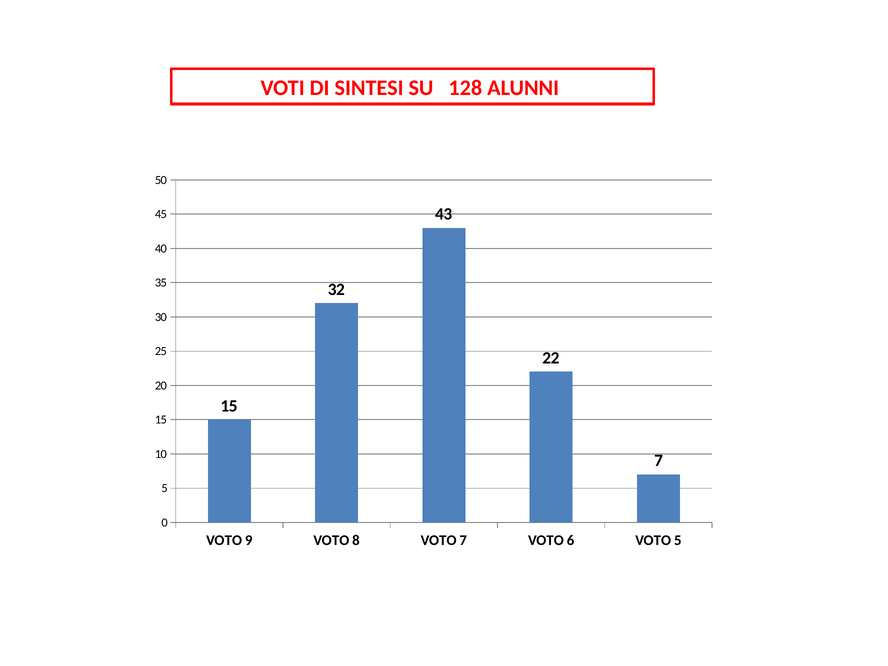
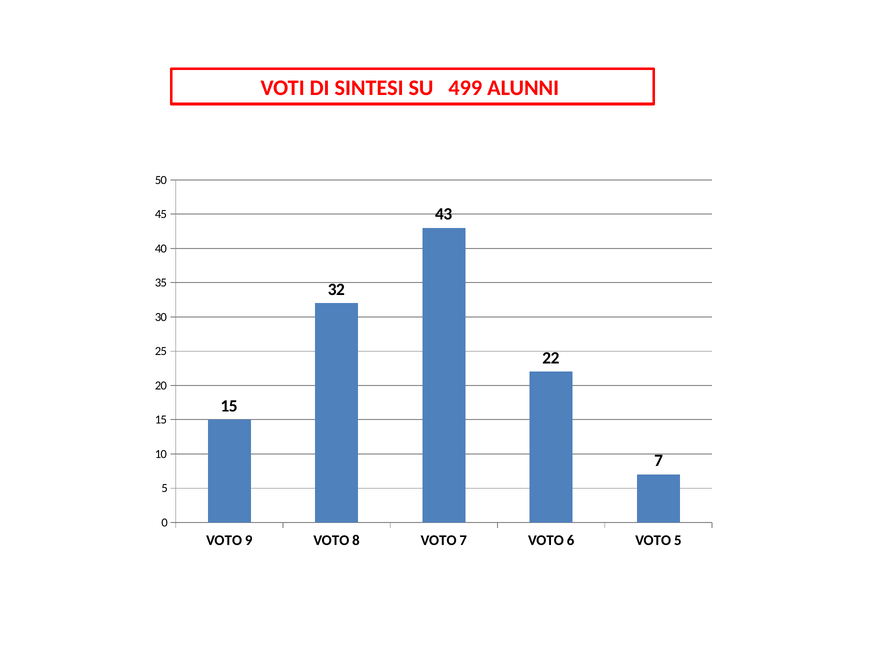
128: 128 -> 499 (465, 88)
